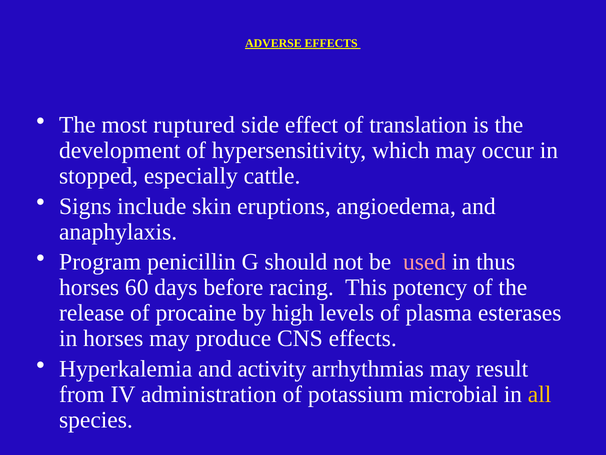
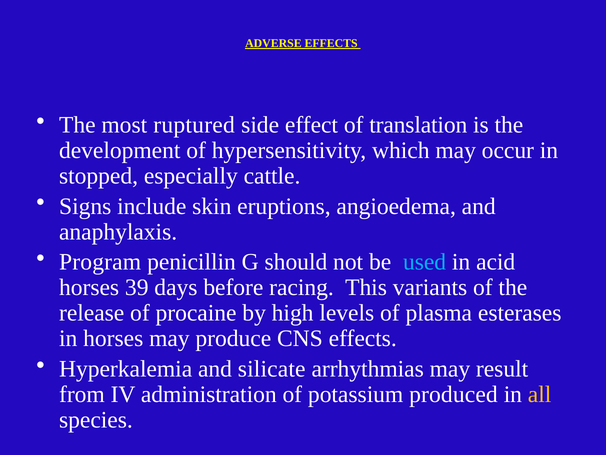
used colour: pink -> light blue (425, 262)
thus: thus -> acid (496, 262)
60: 60 -> 39 (137, 287)
potency: potency -> variants (430, 287)
activity: activity -> silicate (272, 369)
microbial: microbial -> produced (453, 394)
